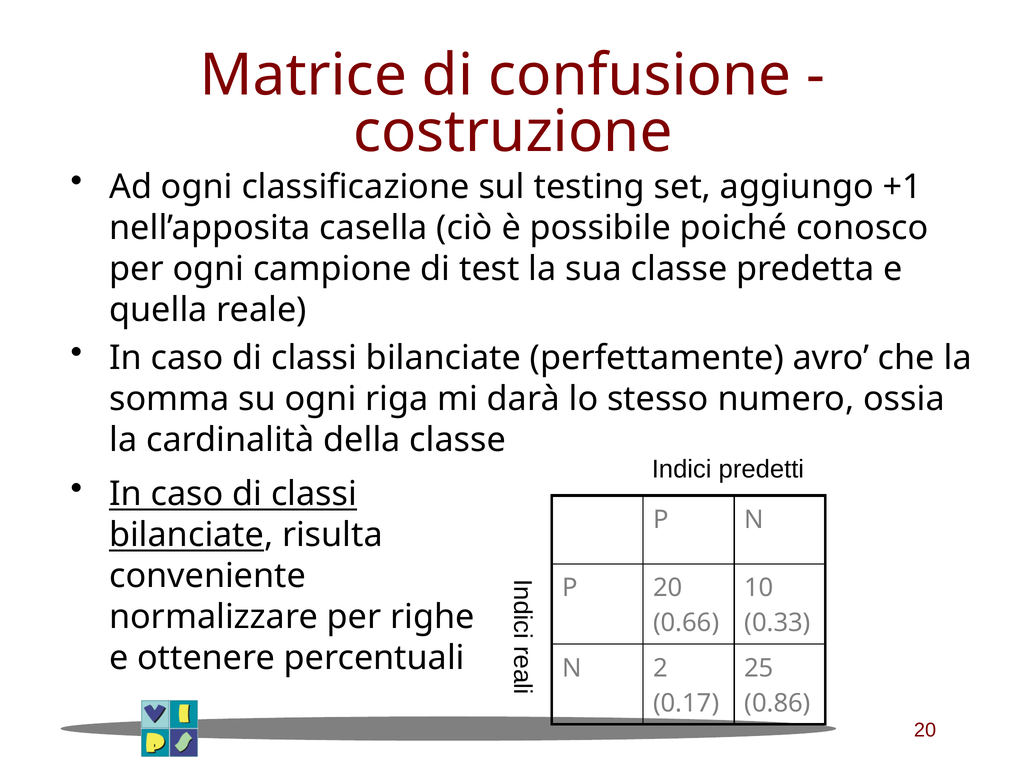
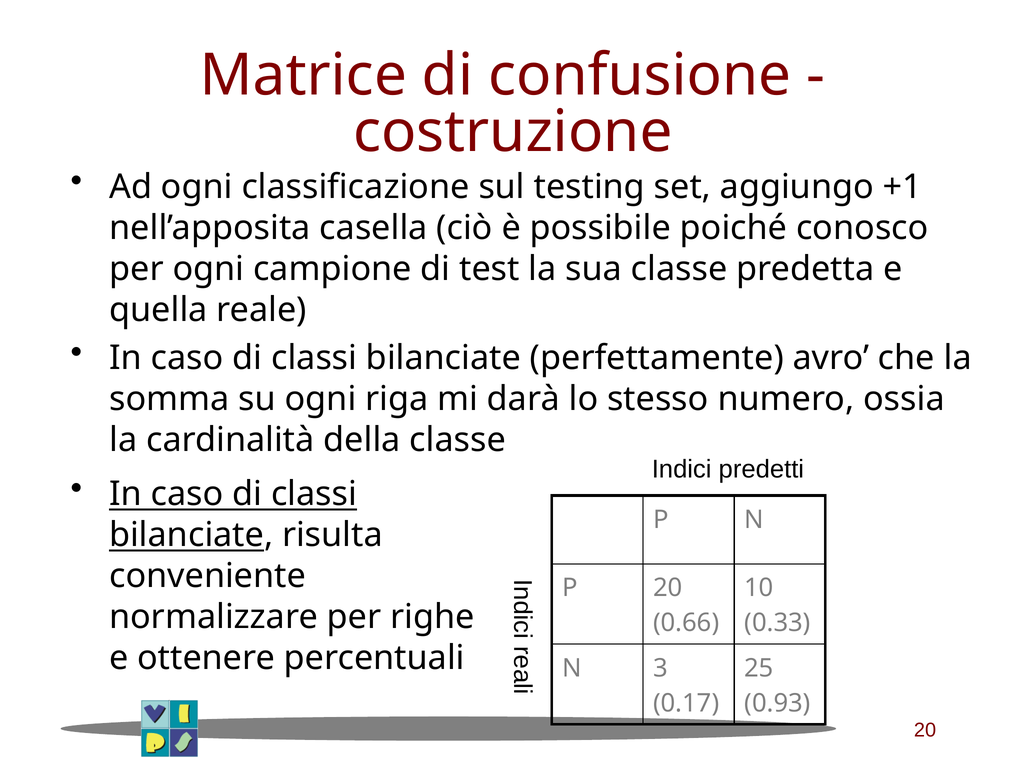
2: 2 -> 3 (661, 668)
0.86: 0.86 -> 0.93 (777, 703)
